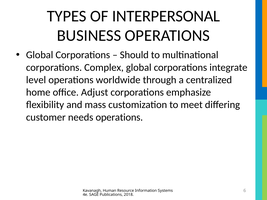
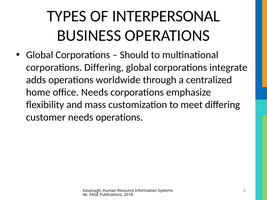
corporations Complex: Complex -> Differing (104, 67)
level: level -> adds (36, 80)
office Adjust: Adjust -> Needs (95, 92)
